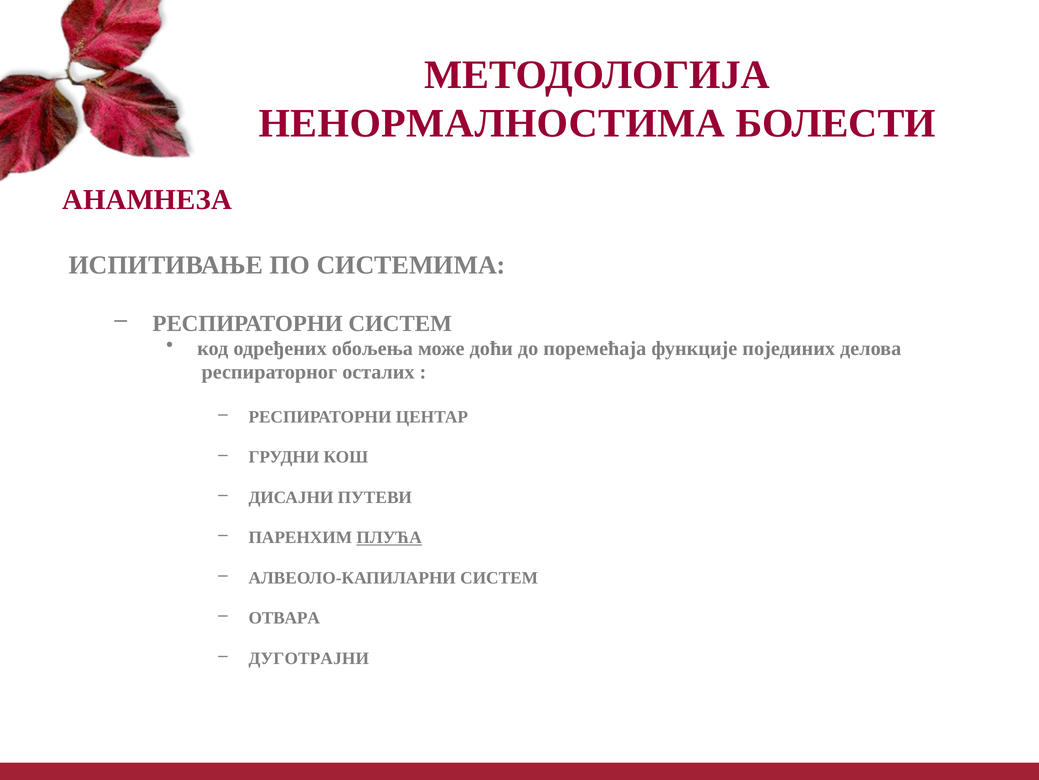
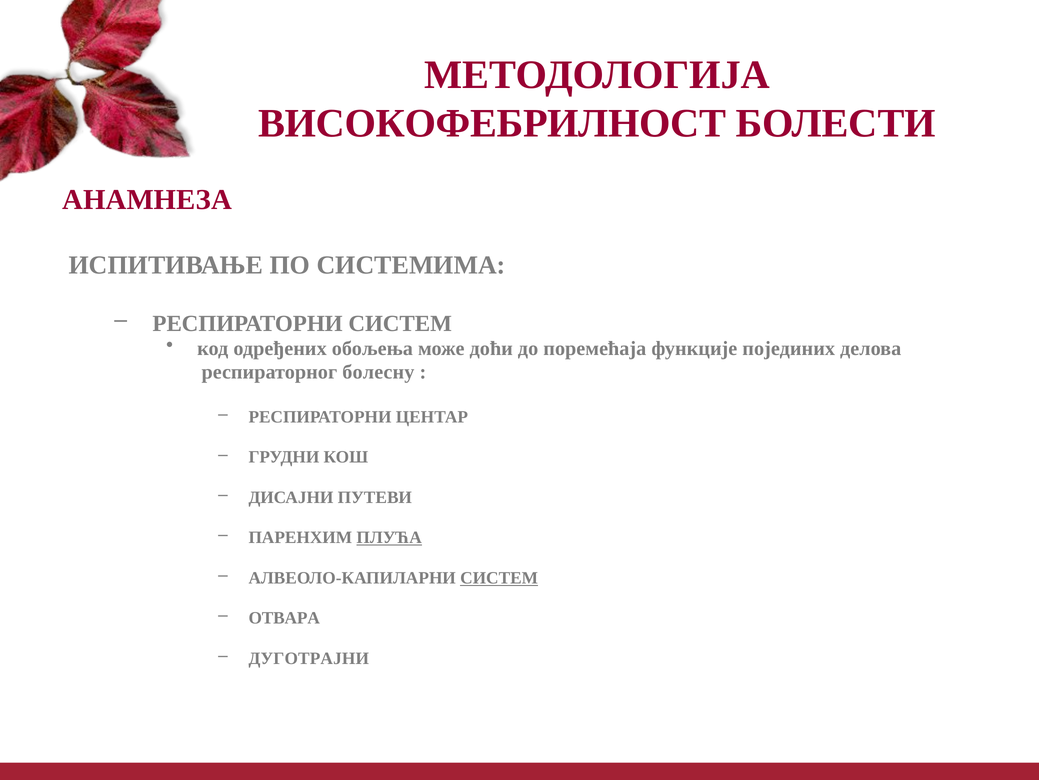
НЕНОРМАЛНОСТИМА: НЕНОРМАЛНОСТИМА -> ВИСОКОФЕБРИЛНОСТ (492, 123)
осталих: осталих -> болесну (378, 372)
СИСТЕМ underline: none -> present (499, 577)
